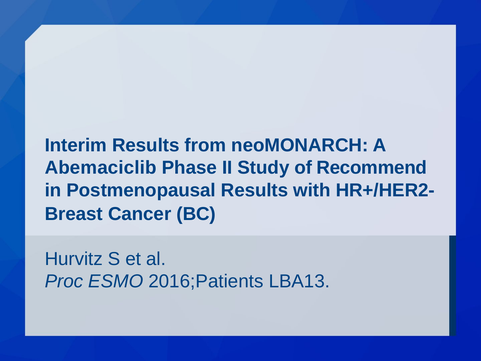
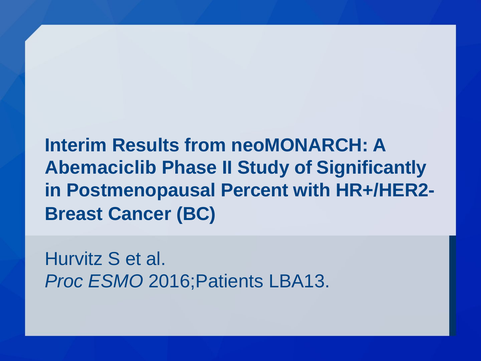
Recommend: Recommend -> Significantly (372, 168)
Postmenopausal Results: Results -> Percent (255, 190)
